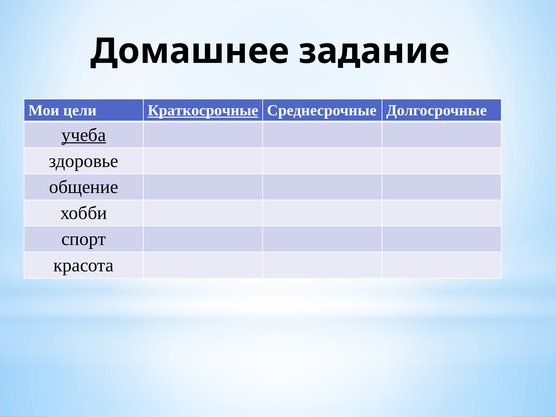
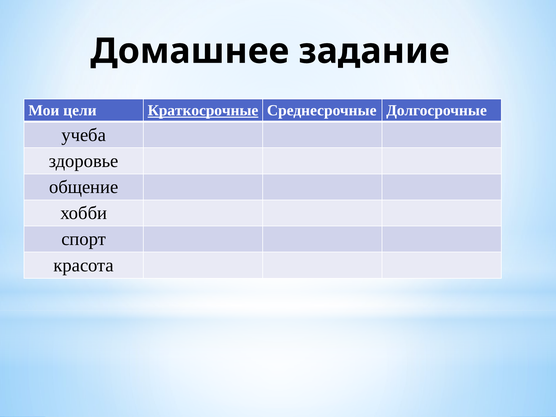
учеба underline: present -> none (84, 135)
